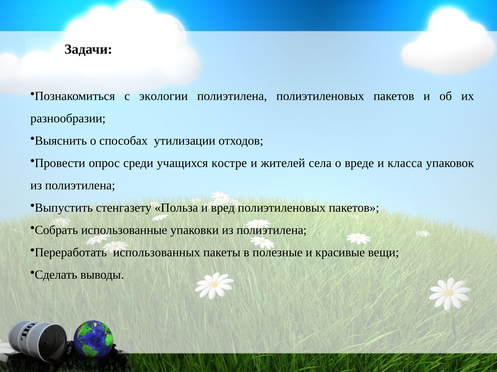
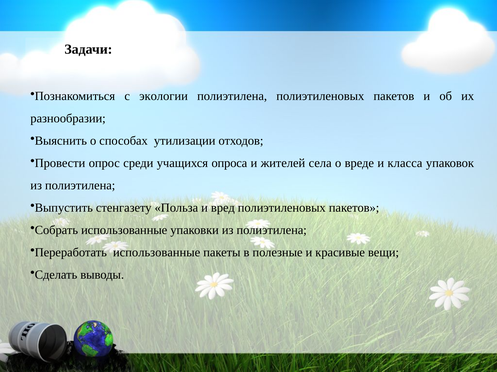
костре: костре -> опроса (229, 163)
Переработать использованных: использованных -> использованные (157, 253)
